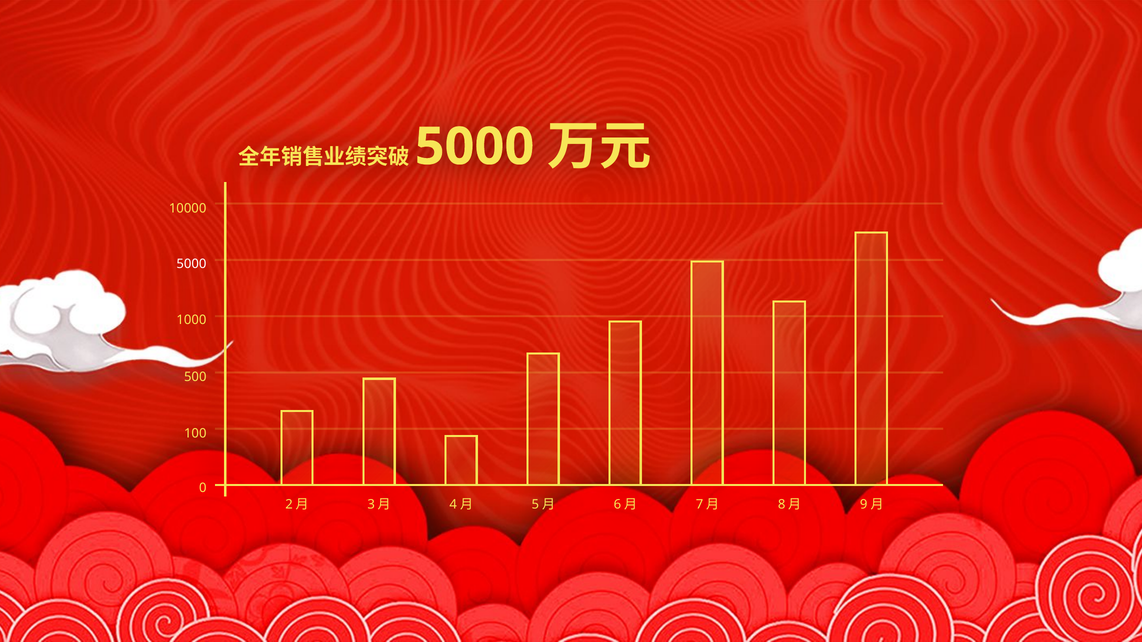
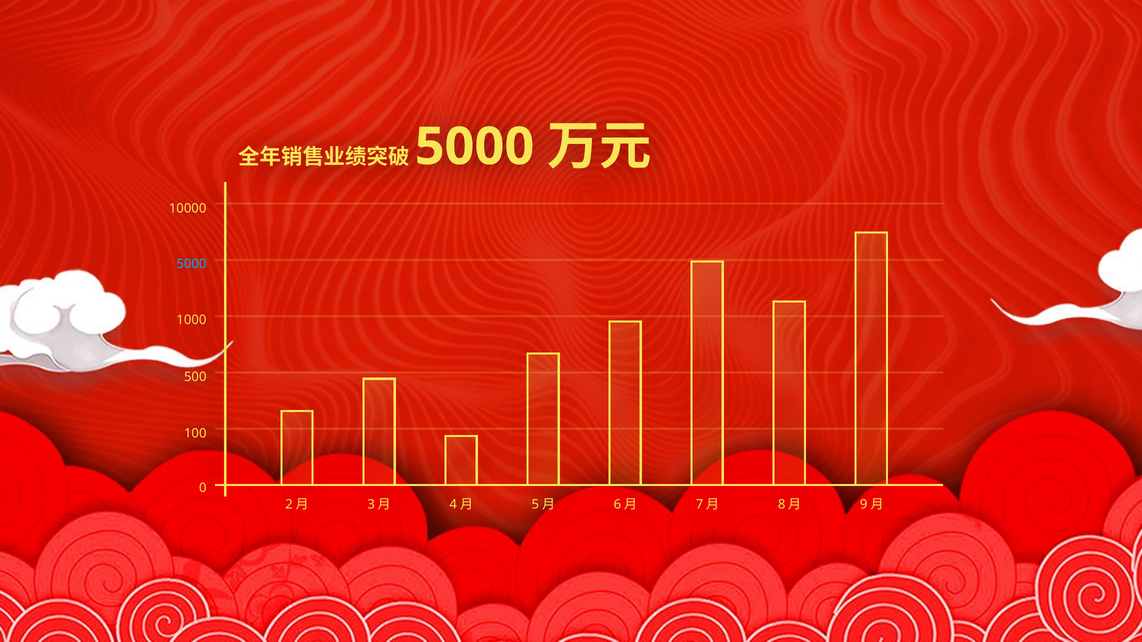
5000 colour: white -> light blue (191, 264)
